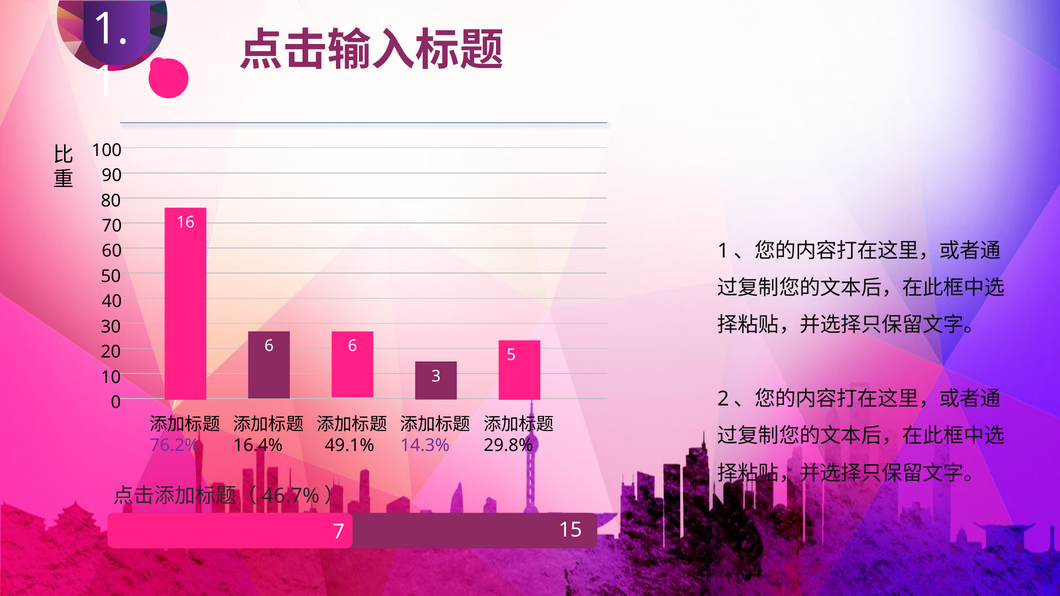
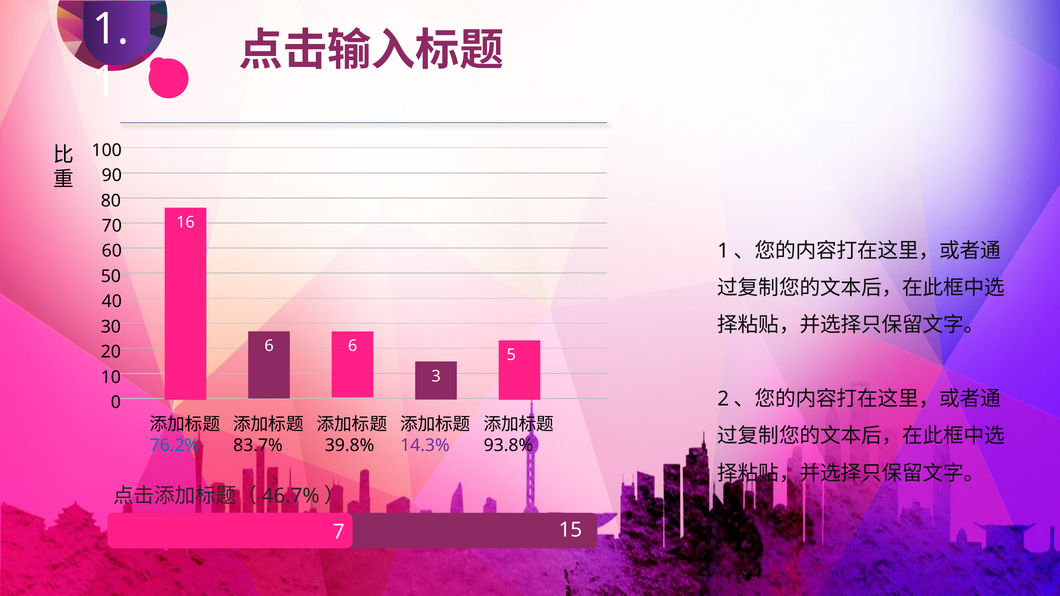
76.2% colour: purple -> blue (174, 446)
16.4%: 16.4% -> 83.7% (258, 446)
49.1%: 49.1% -> 39.8% (350, 446)
29.8%: 29.8% -> 93.8% (508, 446)
